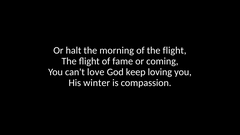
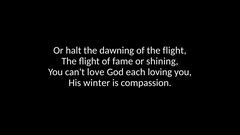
morning: morning -> dawning (117, 50)
coming: coming -> shining (162, 61)
keep: keep -> each (136, 72)
